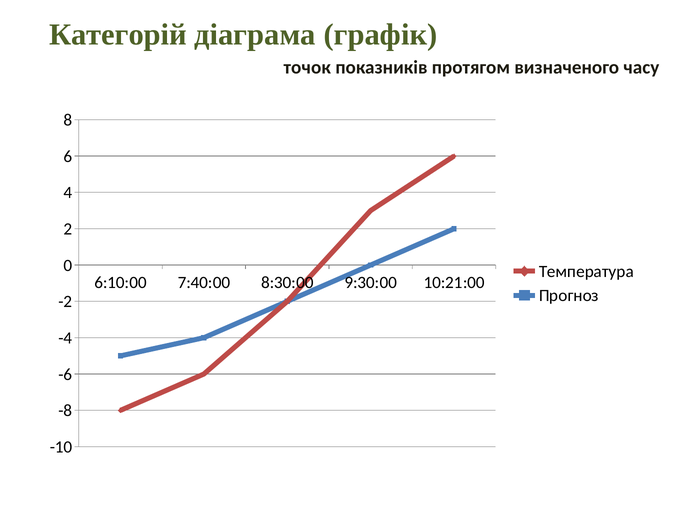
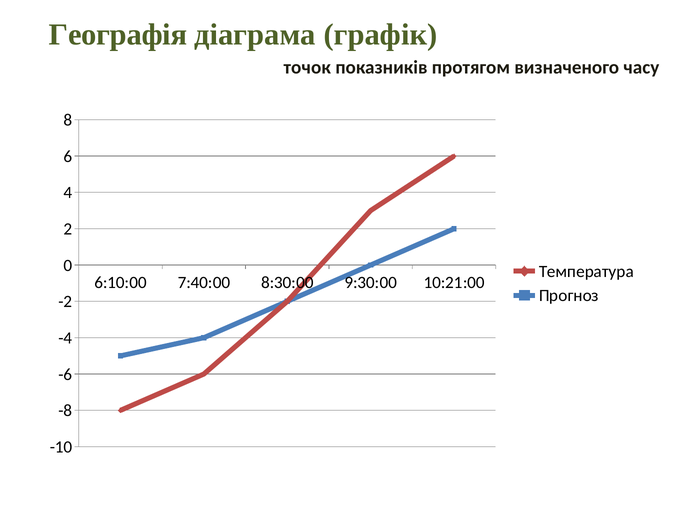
Категорій: Категорій -> Географія (118, 35)
